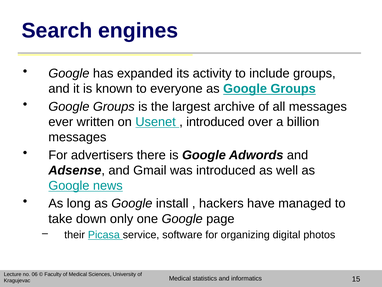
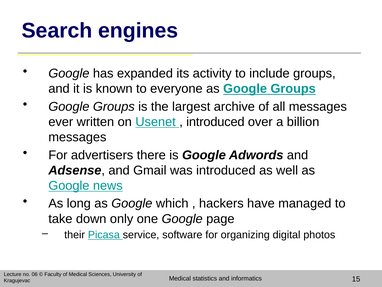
install: install -> which (172, 203)
